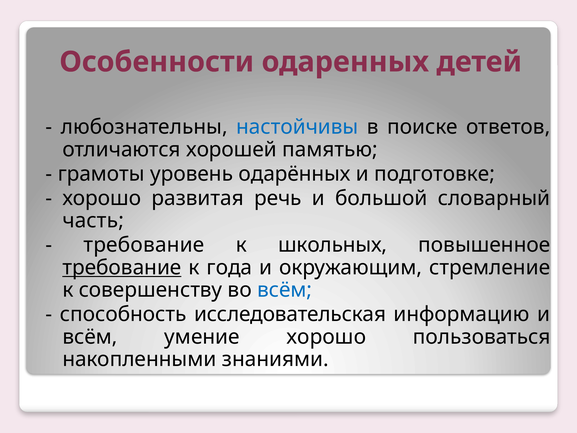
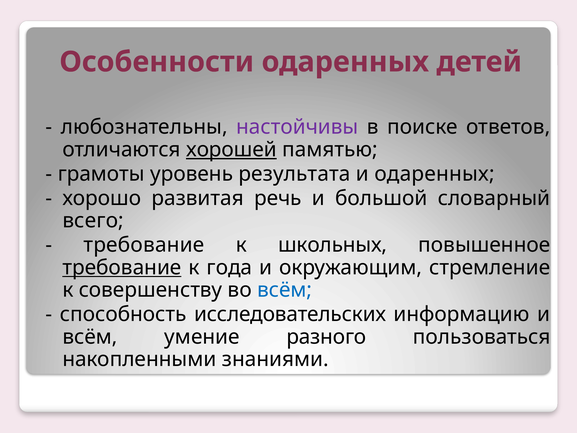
настойчивы colour: blue -> purple (297, 127)
хорошей underline: none -> present (231, 150)
одарённых: одарённых -> результата (294, 174)
и подготовке: подготовке -> одаренных (434, 174)
часть: часть -> всего (93, 221)
исследовательская: исследовательская -> исследовательских (290, 314)
умение хорошо: хорошо -> разного (326, 337)
